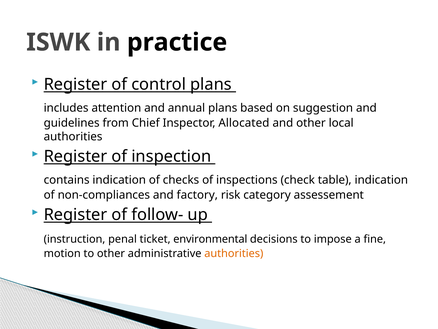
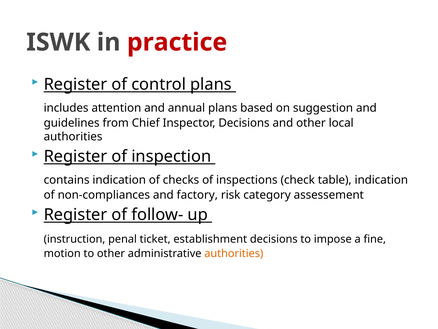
practice colour: black -> red (177, 42)
Inspector Allocated: Allocated -> Decisions (244, 123)
environmental: environmental -> establishment (210, 239)
